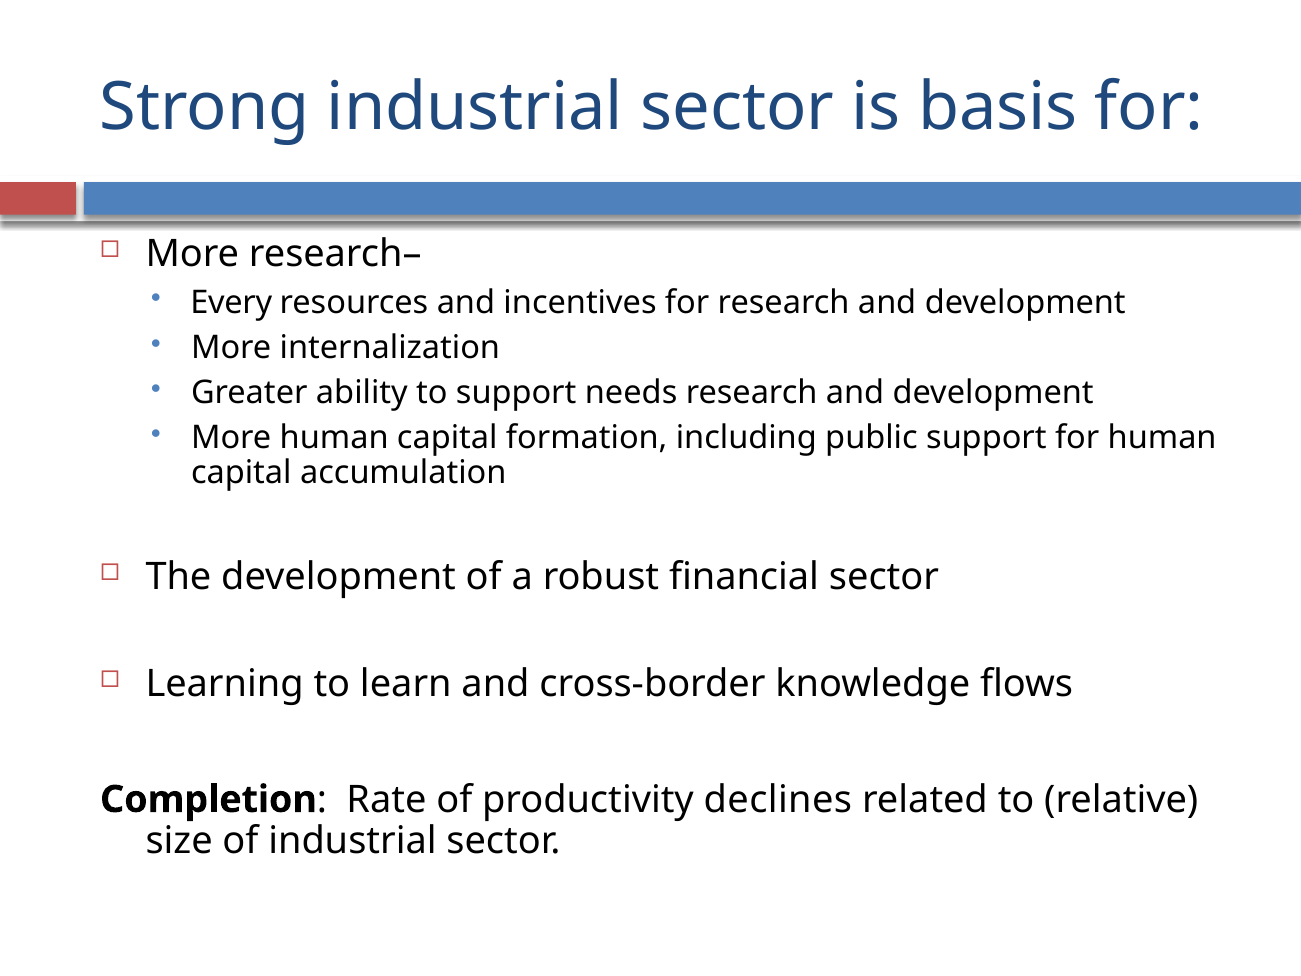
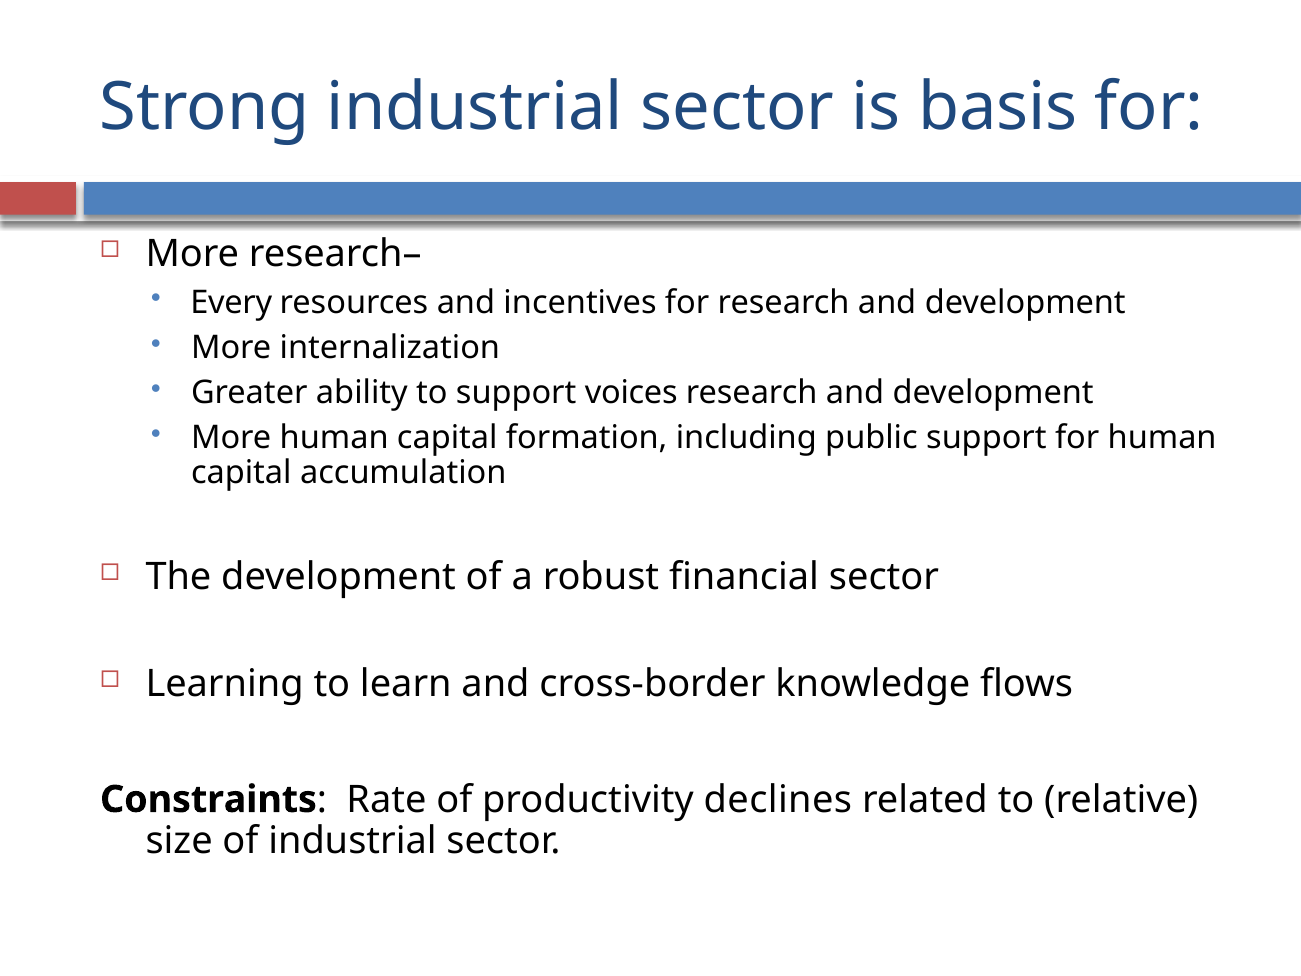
needs: needs -> voices (631, 393)
Completion: Completion -> Constraints (208, 799)
